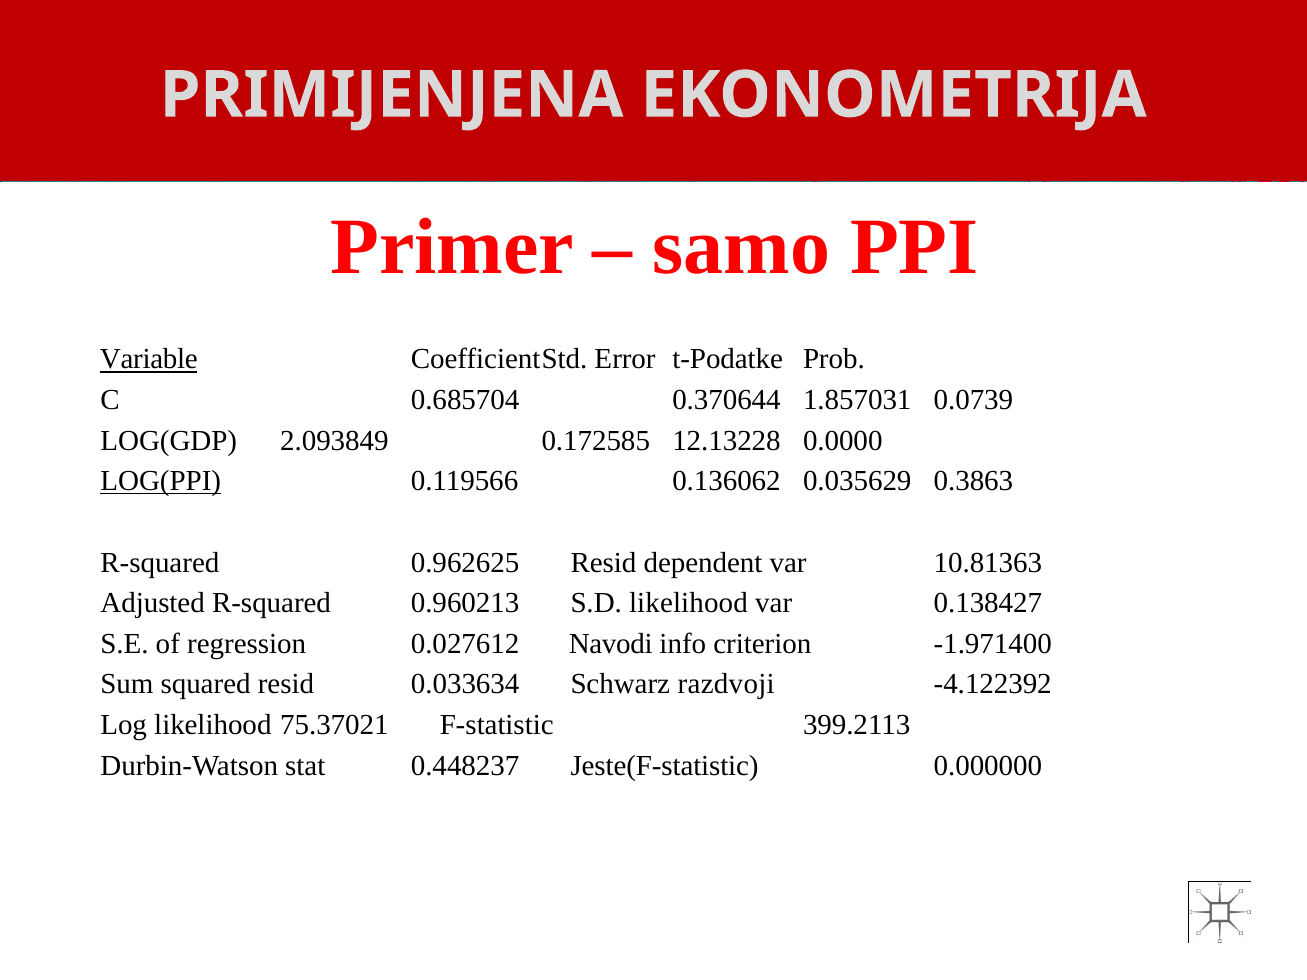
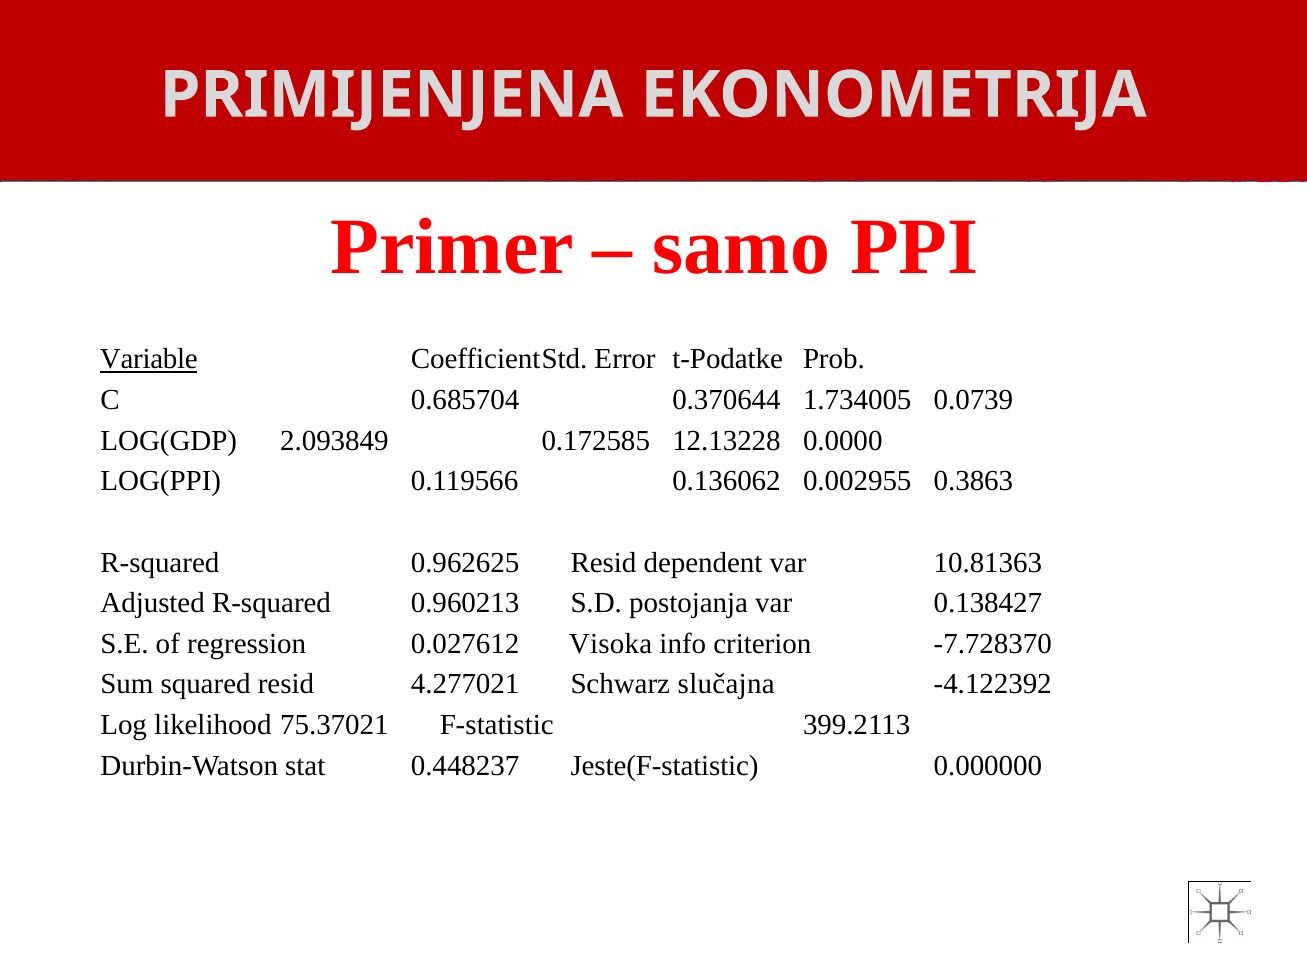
1.857031: 1.857031 -> 1.734005 (857, 400)
LOG(PPI underline: present -> none (161, 481)
0.035629: 0.035629 -> 0.002955 (857, 481)
S.D likelihood: likelihood -> postojanja (689, 603)
Navodi: Navodi -> Visoka (610, 644)
-1.971400: -1.971400 -> -7.728370 (993, 644)
0.033634: 0.033634 -> 4.277021 (465, 685)
razdvoji: razdvoji -> slučajna (726, 685)
